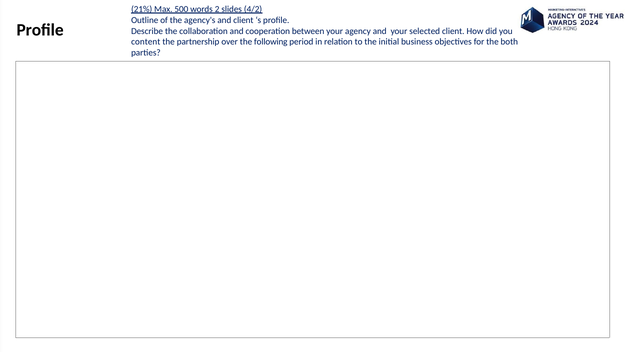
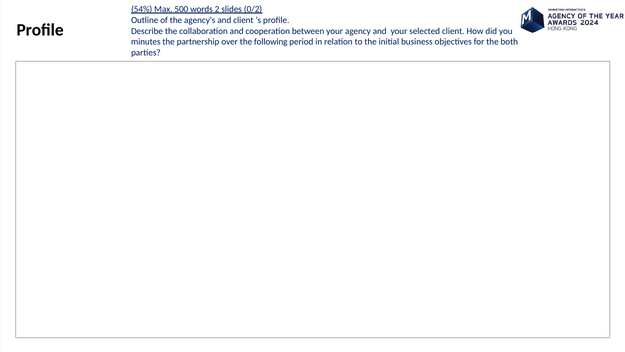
21%: 21% -> 54% (142, 9)
4/2: 4/2 -> 0/2 (253, 9)
content: content -> minutes (146, 42)
